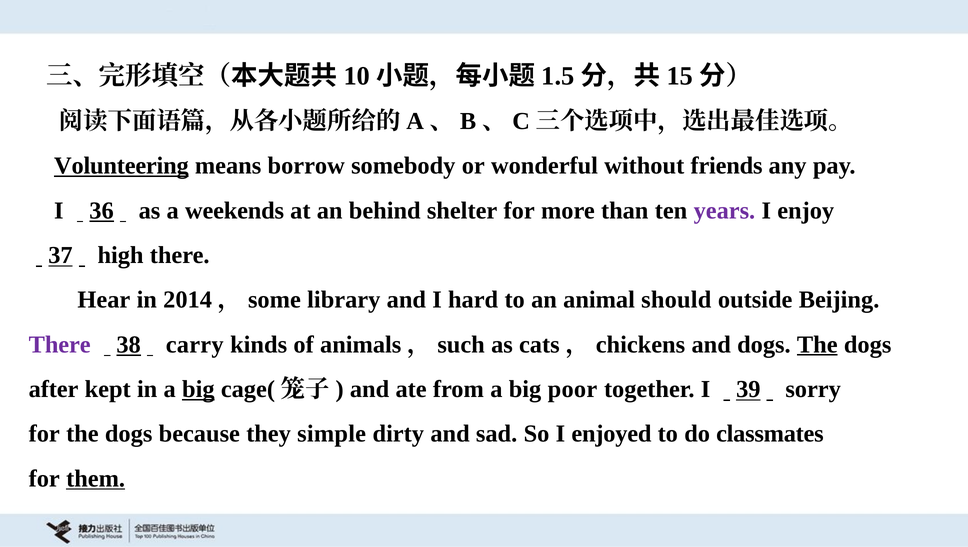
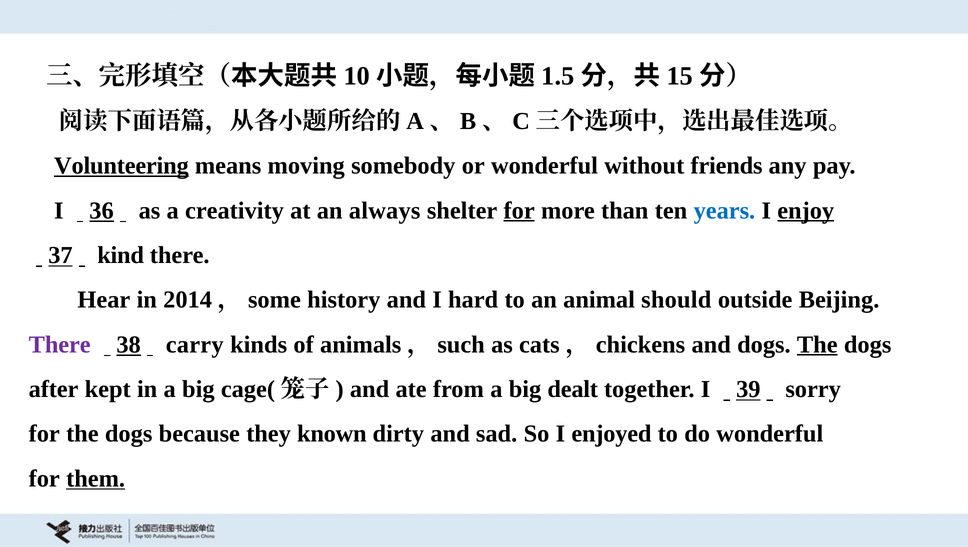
borrow: borrow -> moving (306, 166)
weekends: weekends -> creativity (234, 211)
behind: behind -> always (385, 211)
for underline: none -> present (519, 211)
years colour: purple -> blue (724, 211)
enjoy underline: none -> present (806, 211)
high: high -> kind (121, 255)
library: library -> history (344, 300)
big underline: present -> none (198, 389)
poor: poor -> dealt (573, 389)
simple: simple -> known (332, 434)
do classmates: classmates -> wonderful (770, 434)
